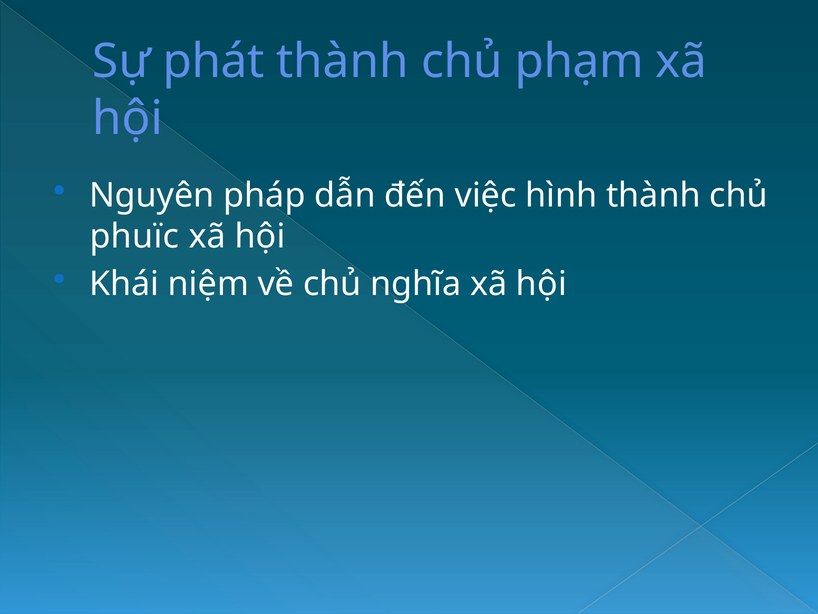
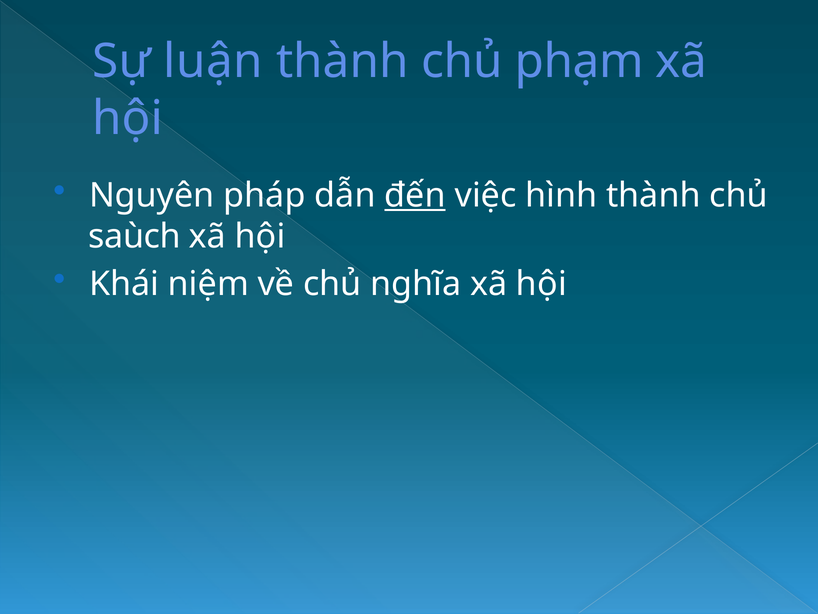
phát: phát -> luận (213, 61)
đến underline: none -> present (415, 195)
phuïc: phuïc -> saùch (135, 236)
